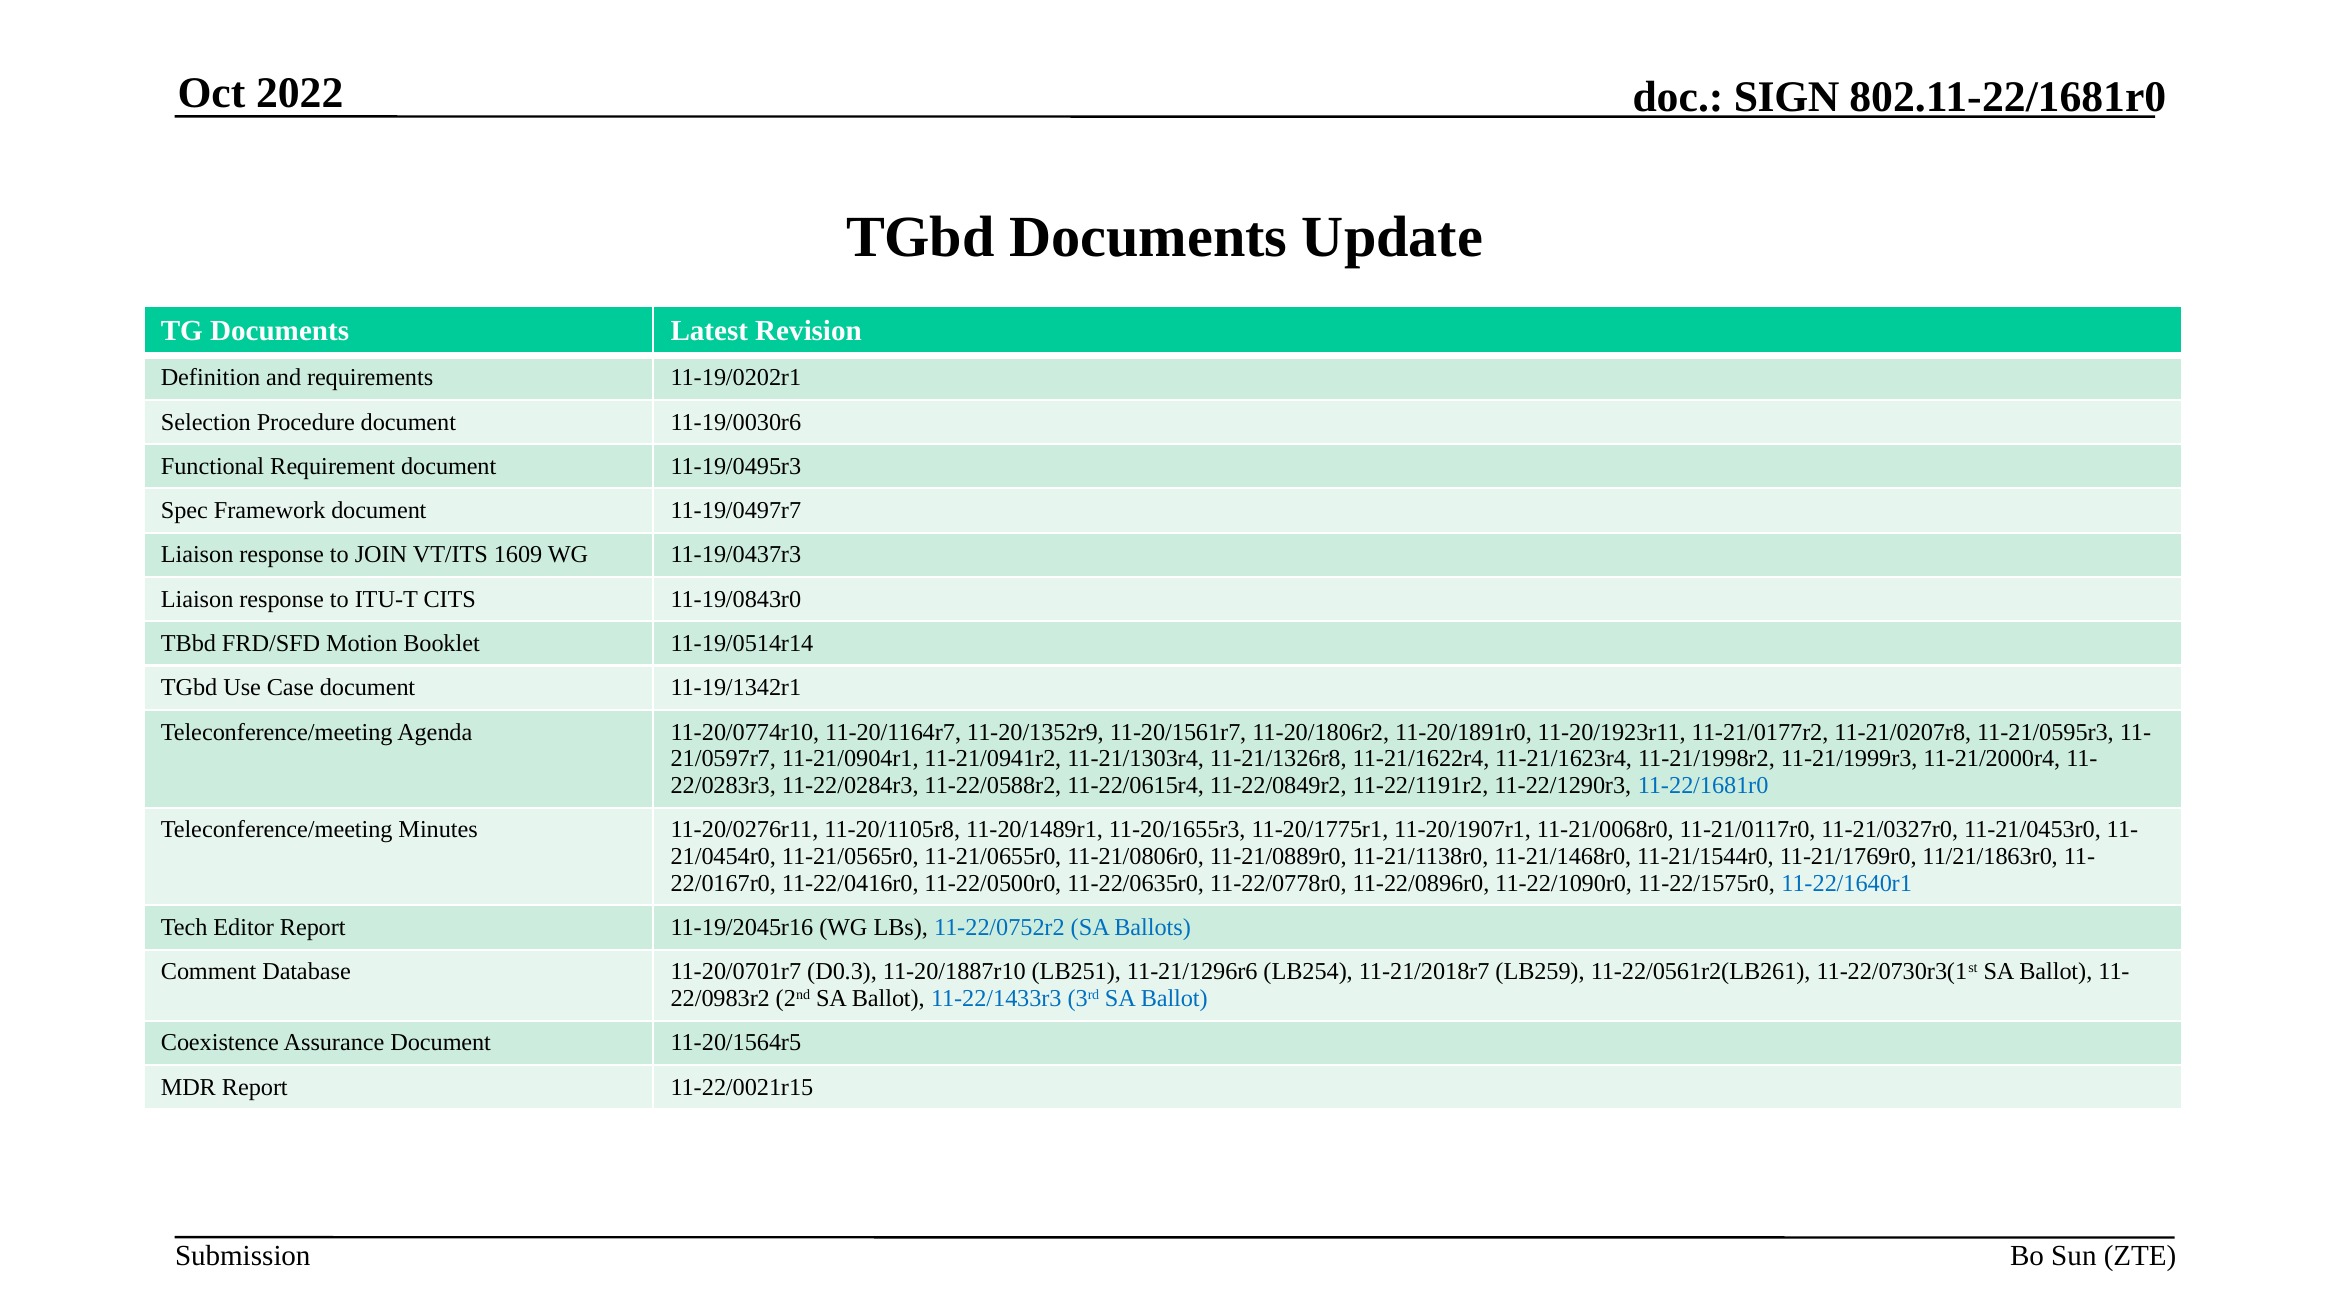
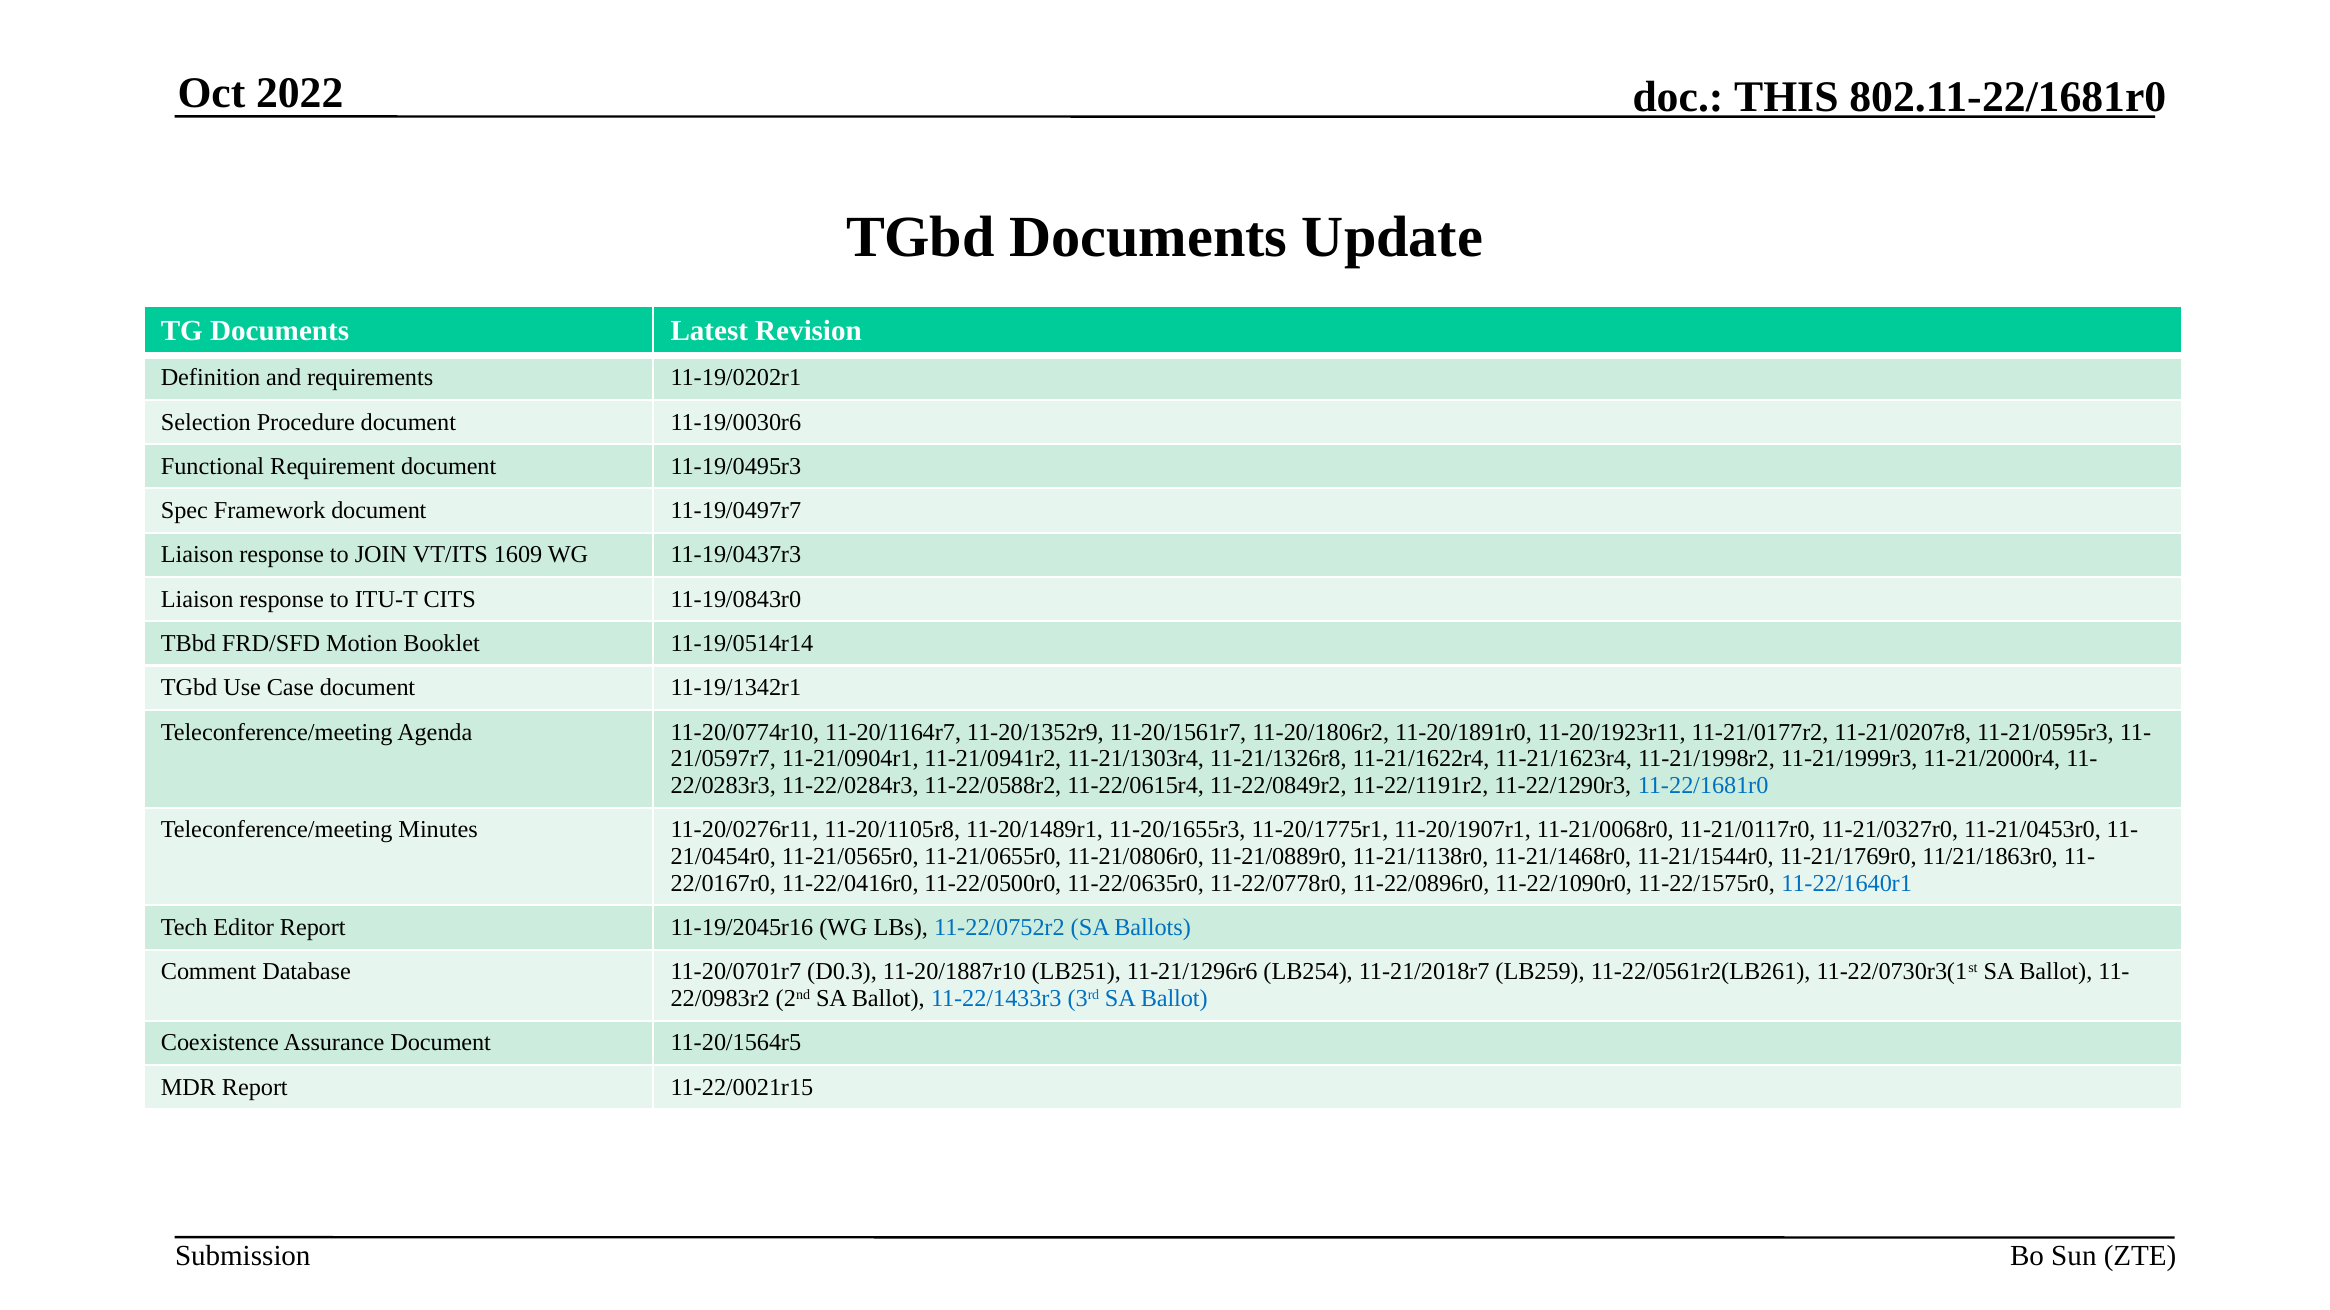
SIGN: SIGN -> THIS (1786, 97)
